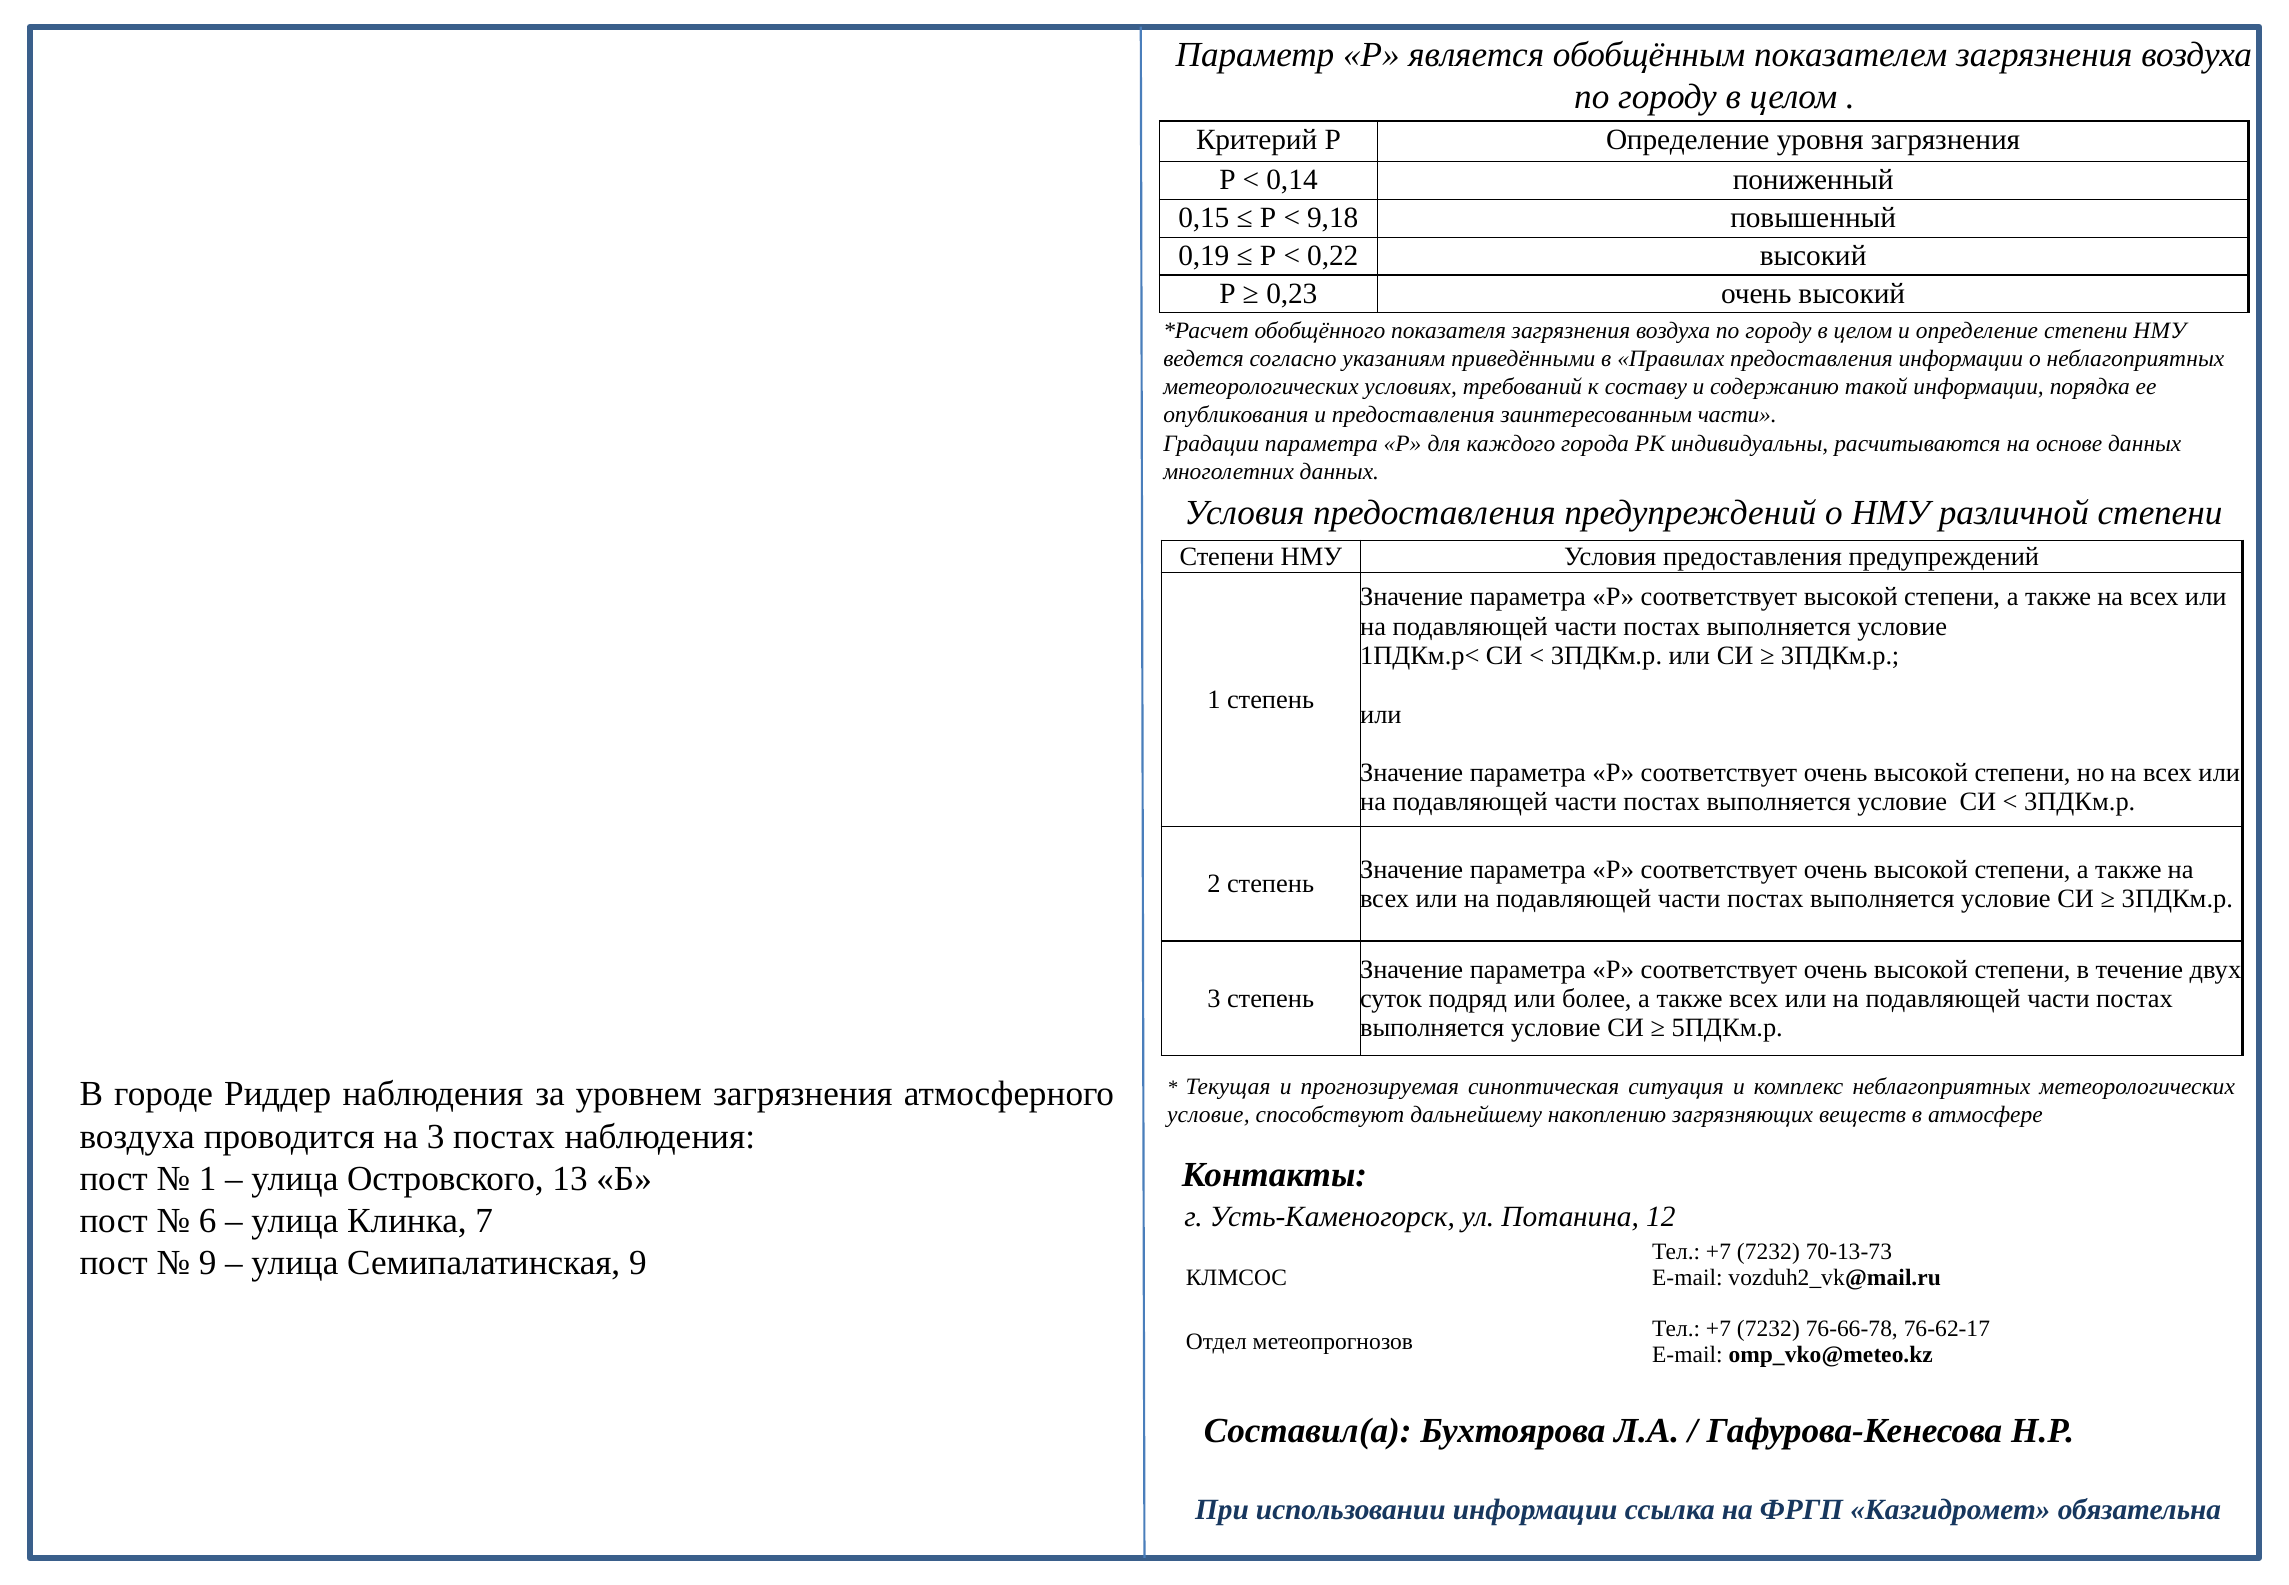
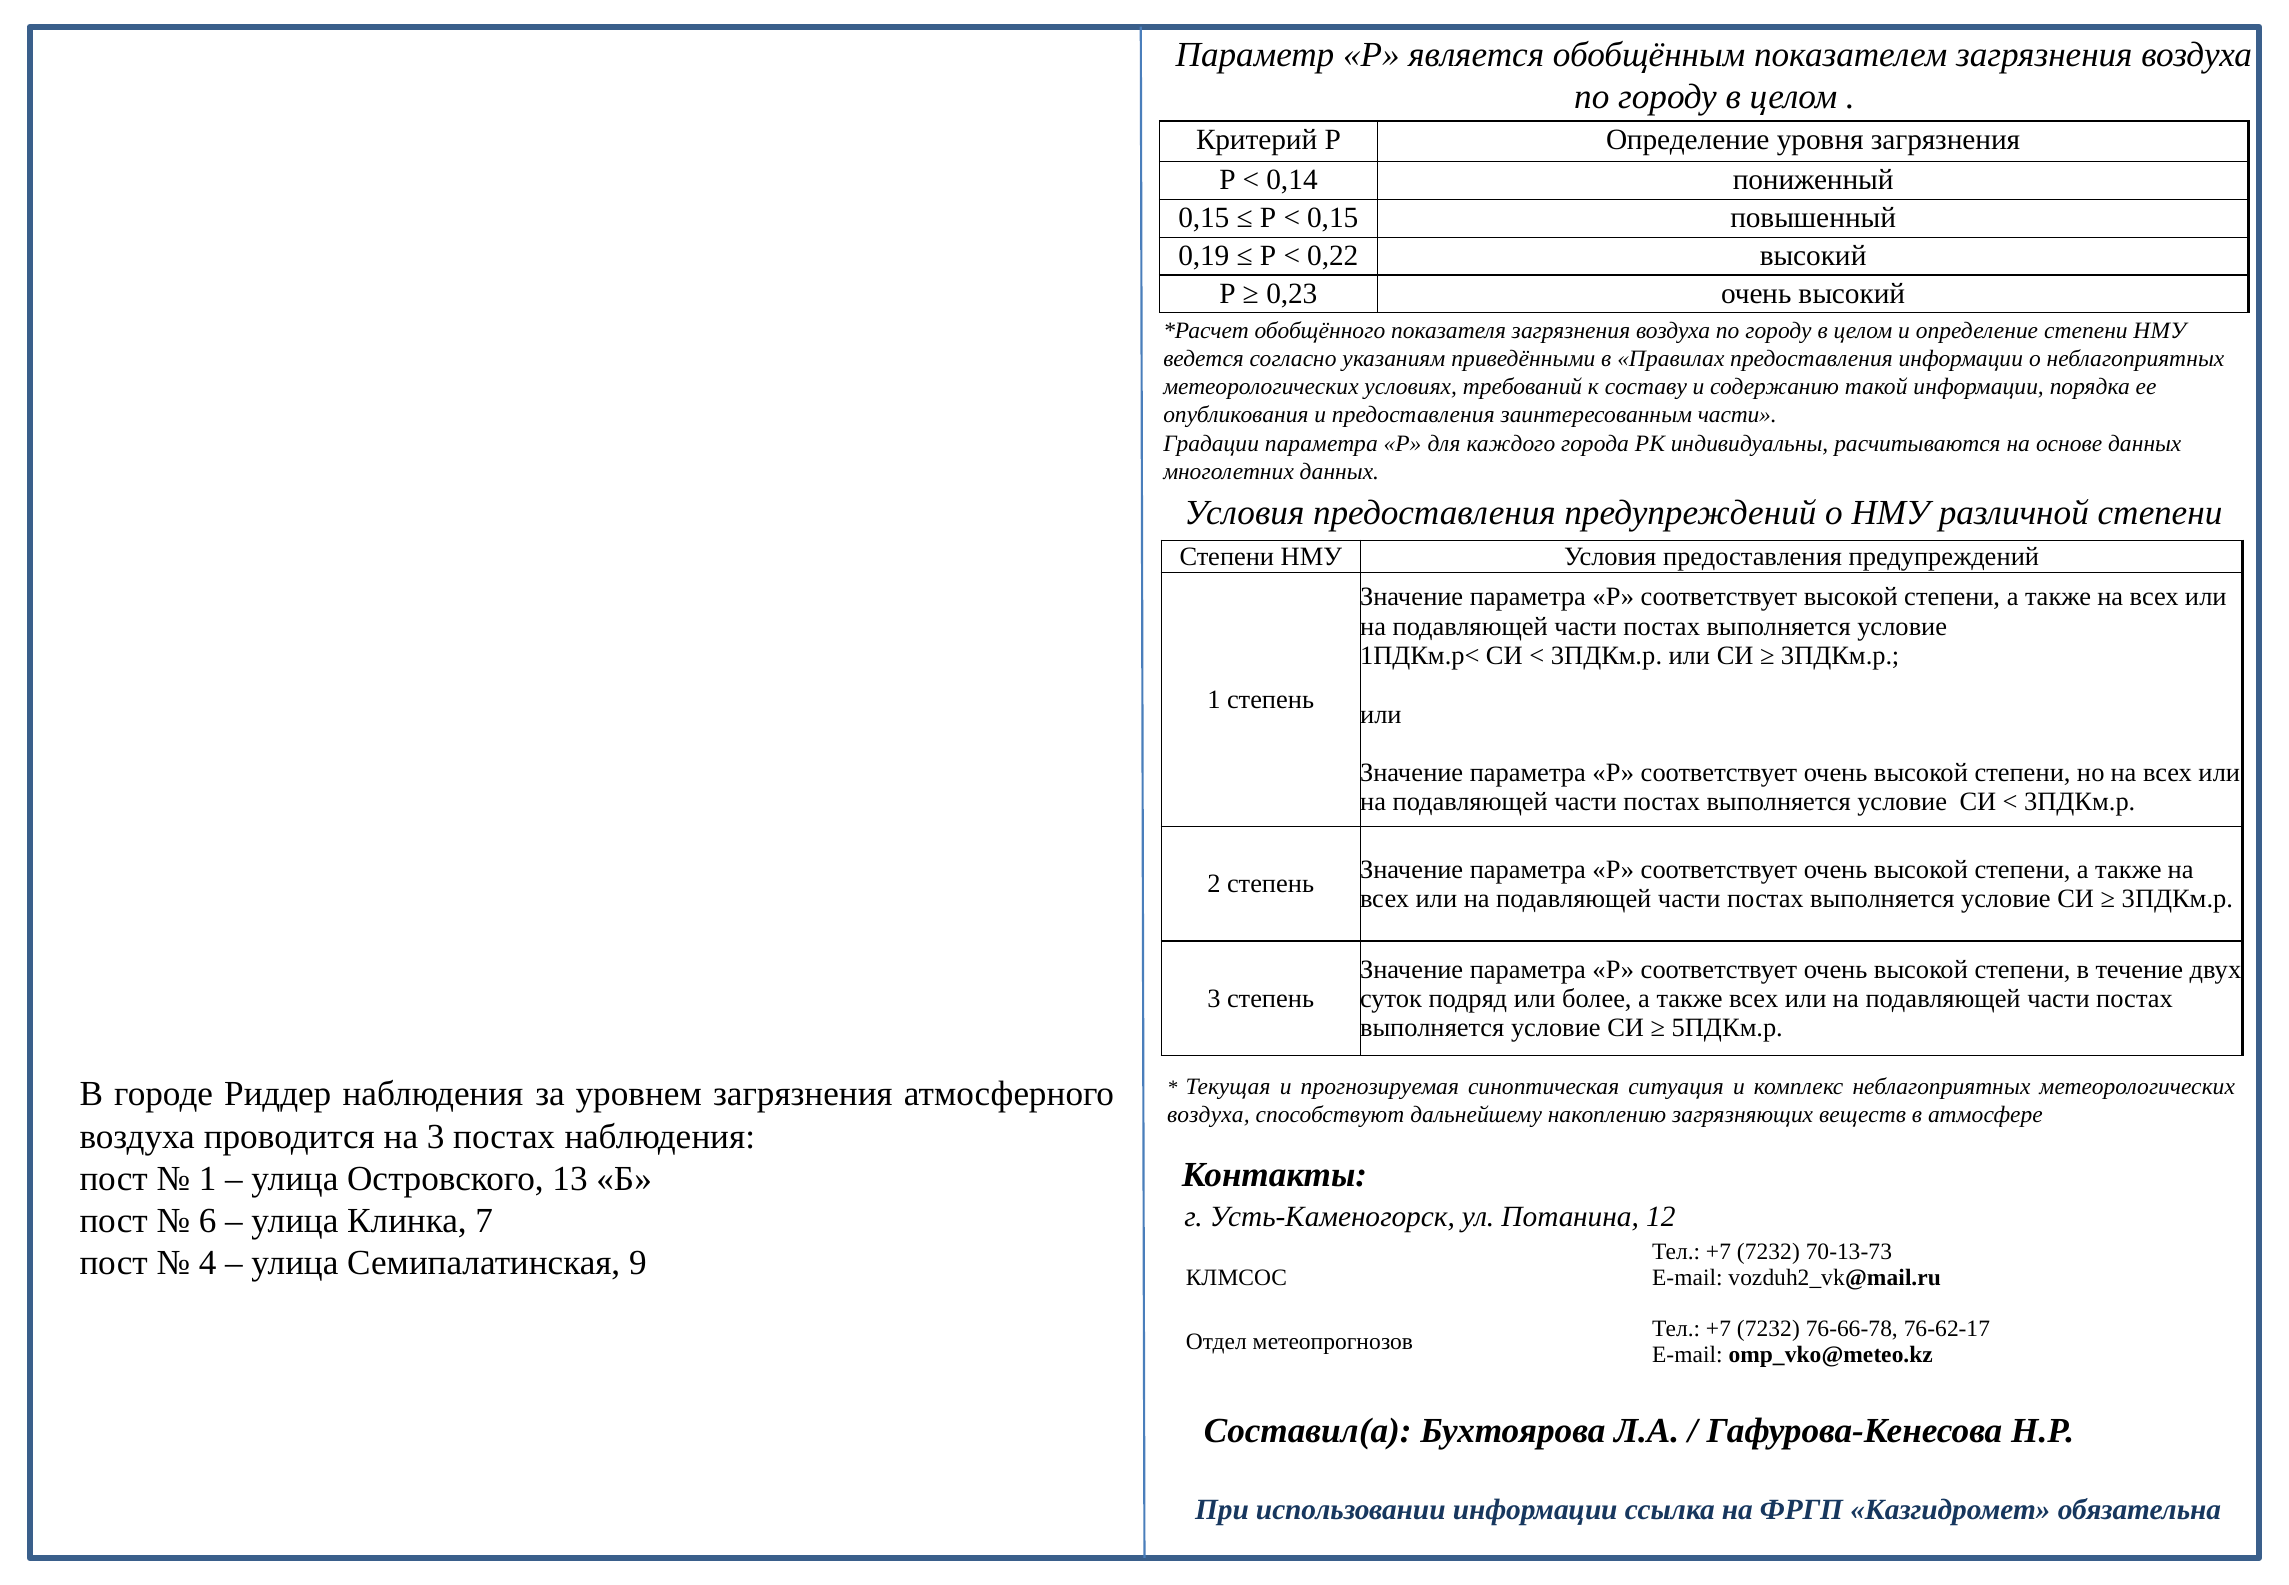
9,18: 9,18 -> 0,15 (1333, 218)
условие: условие -> воздуха (1208, 1115)
9: 9 -> 4 (208, 1263)
